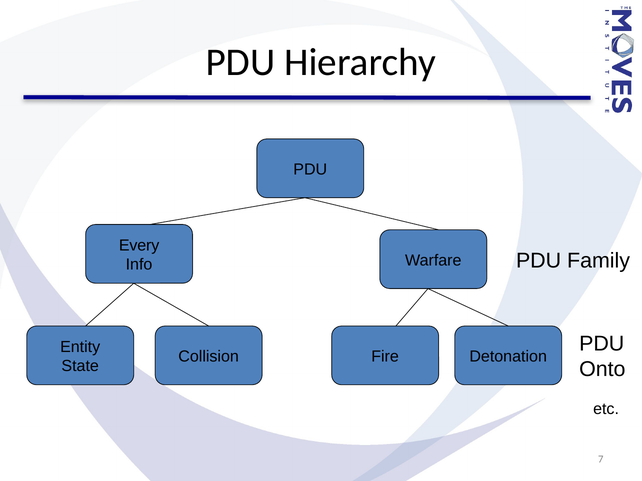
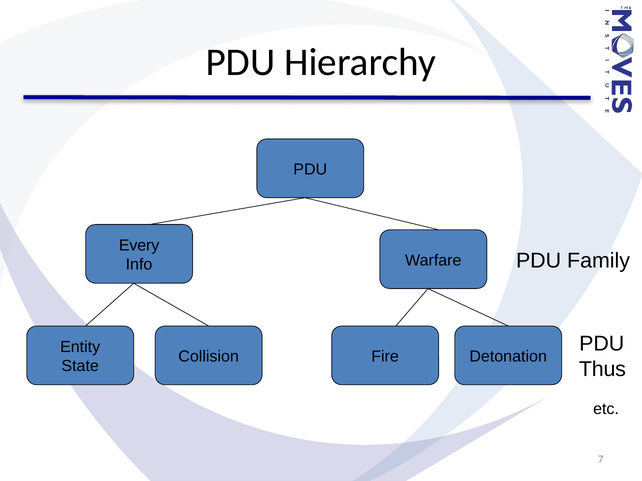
Onto: Onto -> Thus (602, 370)
